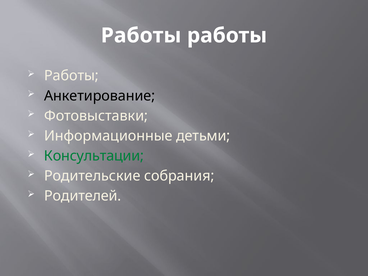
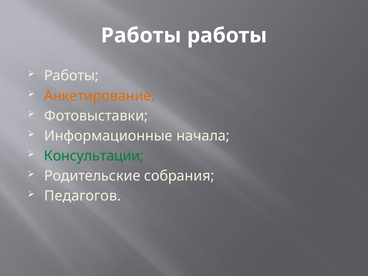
Анкетирование colour: black -> orange (100, 96)
детьми: детьми -> начала (203, 136)
Родителей: Родителей -> Педагогов (83, 196)
